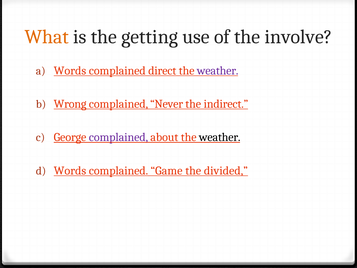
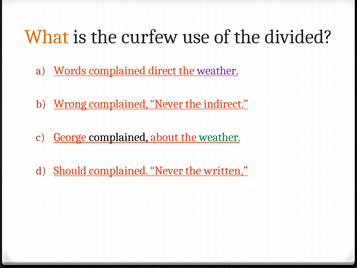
getting: getting -> curfew (150, 37)
involve: involve -> divided (298, 37)
complained colour: purple -> black (119, 137)
weather colour: black -> green (220, 137)
Words: Words -> Should (70, 170)
Game: Game -> Never (167, 170)
divided: divided -> written (226, 170)
